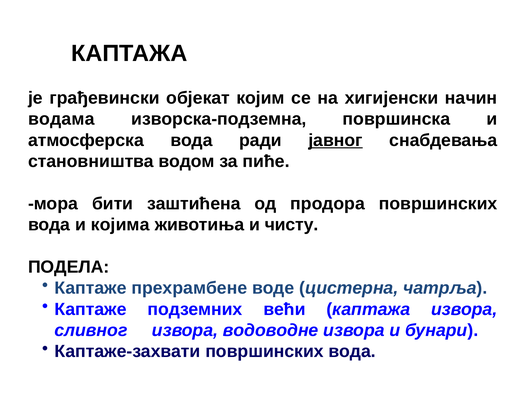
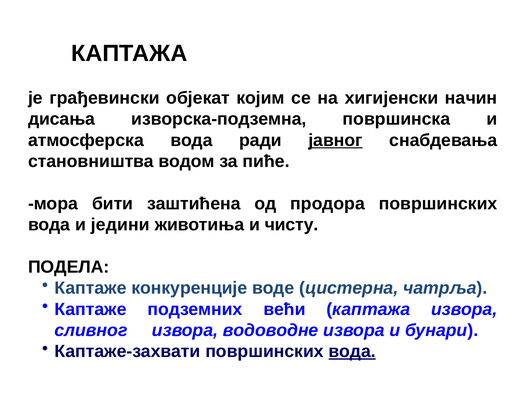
водама: водама -> дисања (62, 119)
којима: којима -> једини (120, 225)
прехрамбене: прехрамбене -> кoнкурeнцијe (189, 289)
вода underline: none -> present (352, 352)
